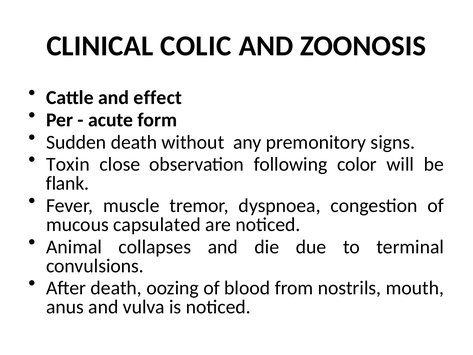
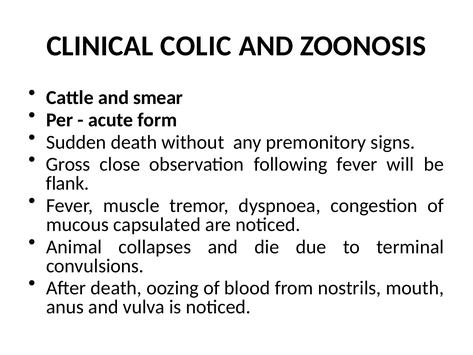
effect: effect -> smear (158, 98)
Toxin: Toxin -> Gross (68, 164)
following color: color -> fever (357, 164)
